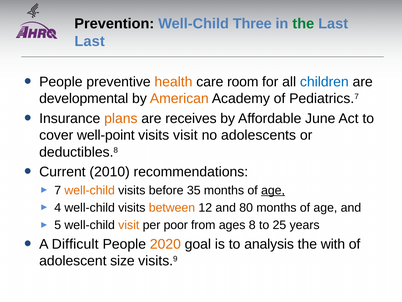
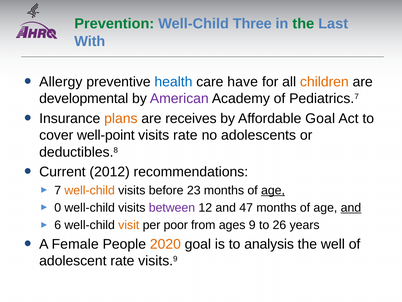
Prevention colour: black -> green (114, 24)
Last: Last -> With (90, 41)
People: People -> Allergy (61, 82)
health colour: orange -> blue (173, 82)
room: room -> have (243, 82)
children colour: blue -> orange (324, 82)
American colour: orange -> purple (179, 98)
Affordable June: June -> Goal (320, 118)
visits visit: visit -> rate (185, 135)
2010: 2010 -> 2012 (110, 172)
35: 35 -> 23 (194, 190)
4: 4 -> 0 (58, 207)
between colour: orange -> purple (172, 207)
80: 80 -> 47 (246, 207)
and underline: none -> present (351, 207)
5: 5 -> 6 (58, 225)
8: 8 -> 9 (252, 225)
25: 25 -> 26 (279, 225)
Difficult: Difficult -> Female (75, 244)
with: with -> well (333, 244)
adolescent size: size -> rate (122, 261)
